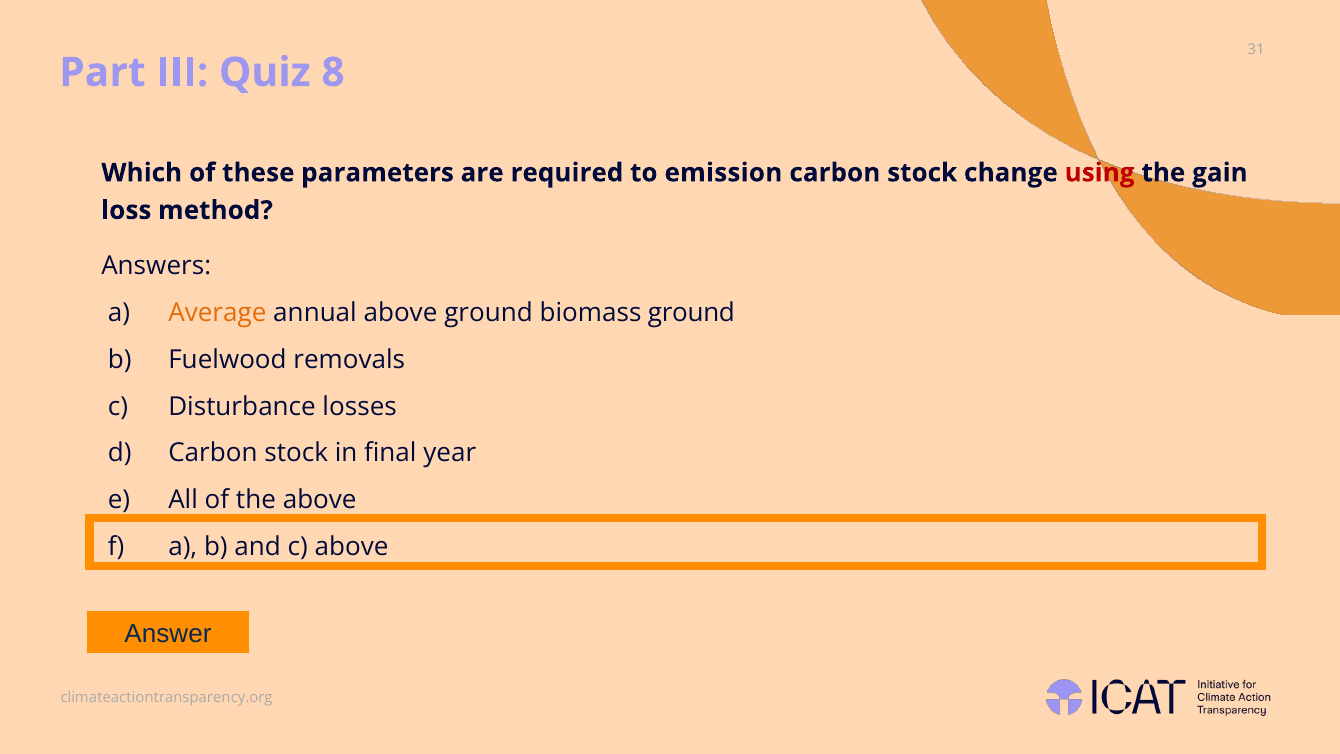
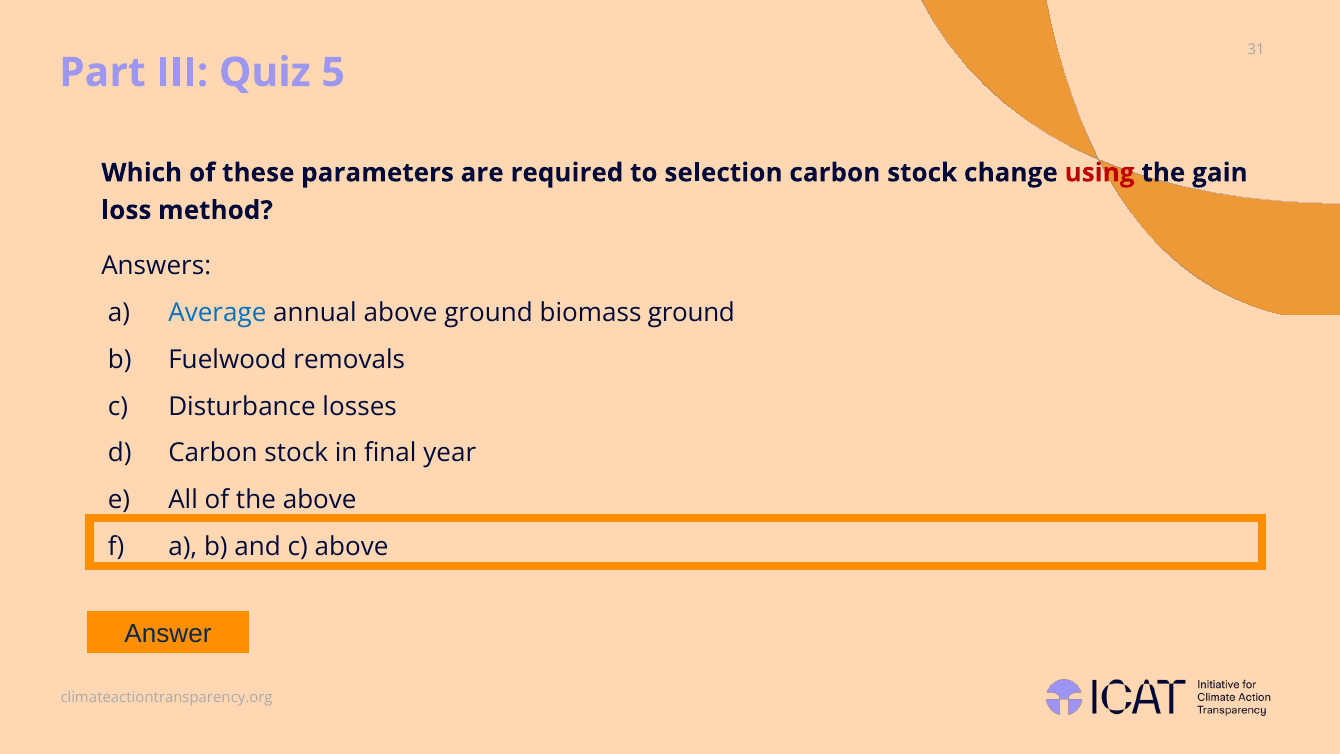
8: 8 -> 5 (333, 72)
emission: emission -> selection (724, 173)
Average colour: orange -> blue (217, 313)
